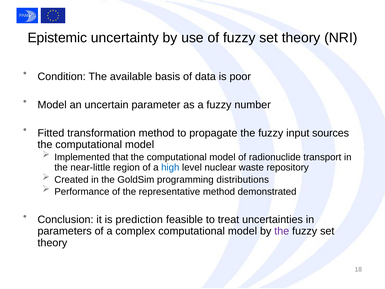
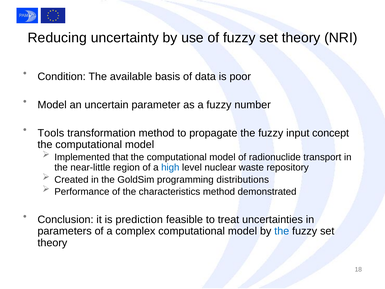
Epistemic: Epistemic -> Reducing (57, 38)
Fitted: Fitted -> Tools (51, 133)
sources: sources -> concept (331, 133)
representative: representative -> characteristics (170, 192)
the colour: purple -> blue (282, 231)
